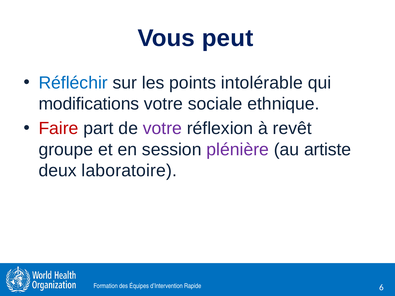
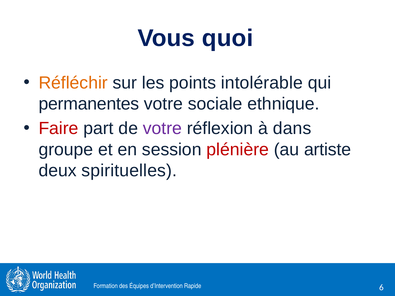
peut: peut -> quoi (228, 38)
Réfléchir colour: blue -> orange (73, 83)
modifications: modifications -> permanentes (89, 104)
revêt: revêt -> dans (292, 129)
plénière colour: purple -> red (238, 150)
laboratoire: laboratoire -> spirituelles (129, 171)
